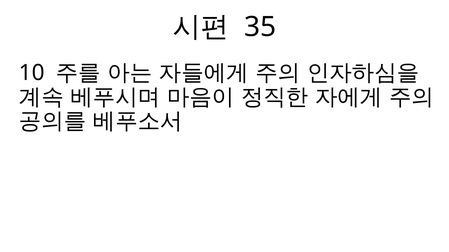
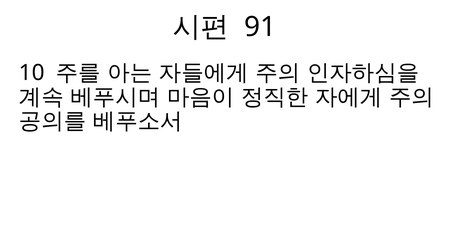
35: 35 -> 91 (260, 27)
